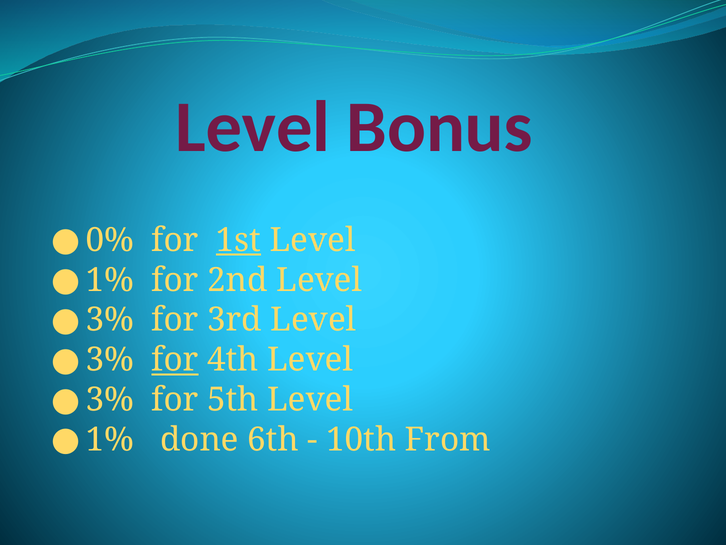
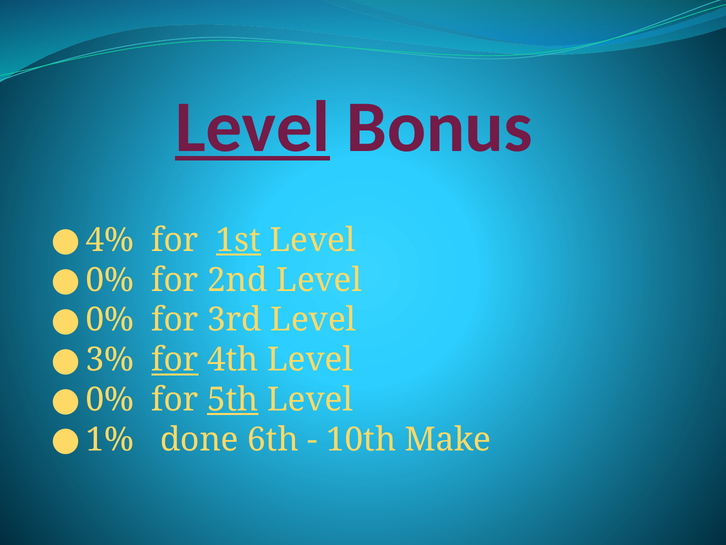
Level underline: none -> present (253, 127)
0%: 0% -> 4% (110, 240)
1%: 1% -> 0% (110, 280)
3%: 3% -> 0% (110, 320)
3%: 3% -> 0% (110, 400)
5th underline: none -> present (233, 400)
From: From -> Make (448, 439)
